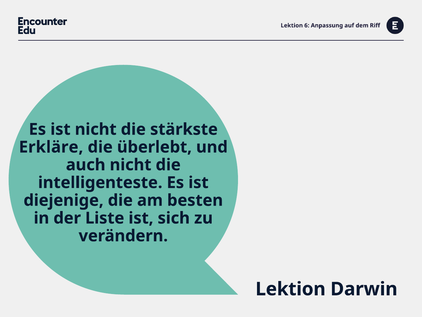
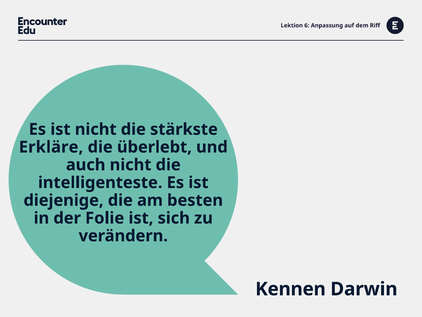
Liste: Liste -> Folie (105, 218)
Lektion: Lektion -> Kennen (291, 289)
